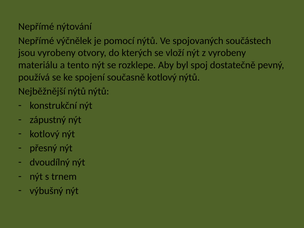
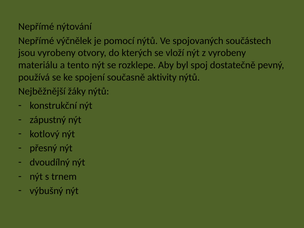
současně kotlový: kotlový -> aktivity (162, 77)
Nejběžnější nýtů: nýtů -> žáky (77, 91)
